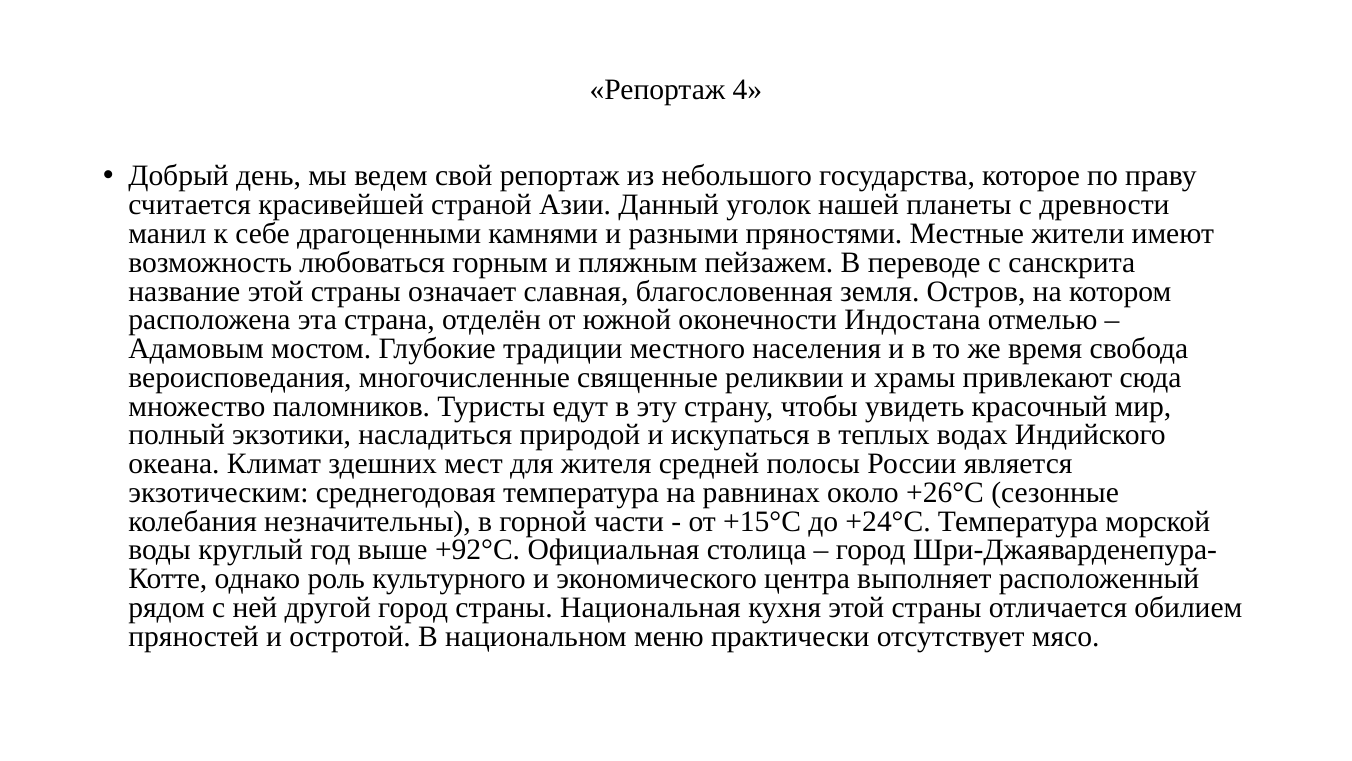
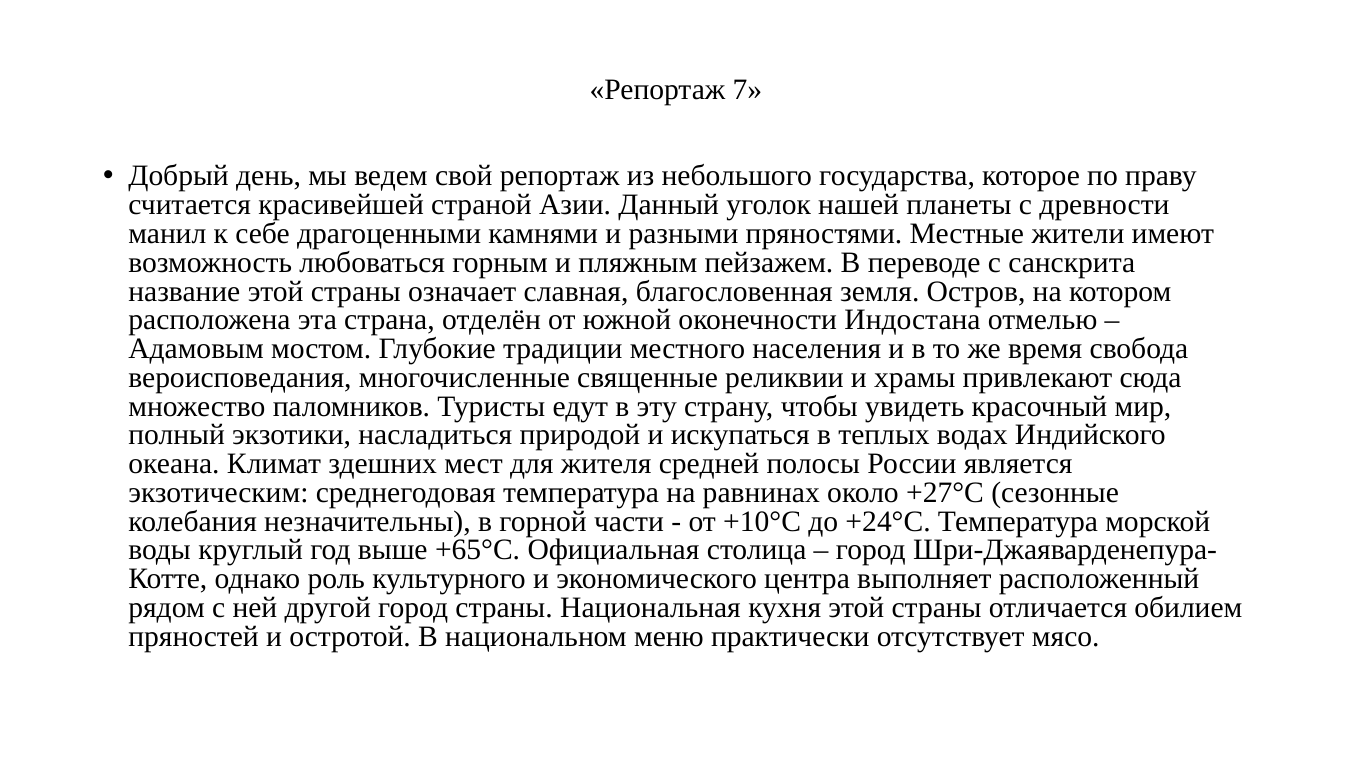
4: 4 -> 7 (747, 90)
+26°С: +26°С -> +27°С (945, 492)
+15°С: +15°С -> +10°С (762, 521)
+92°С: +92°С -> +65°С (478, 550)
